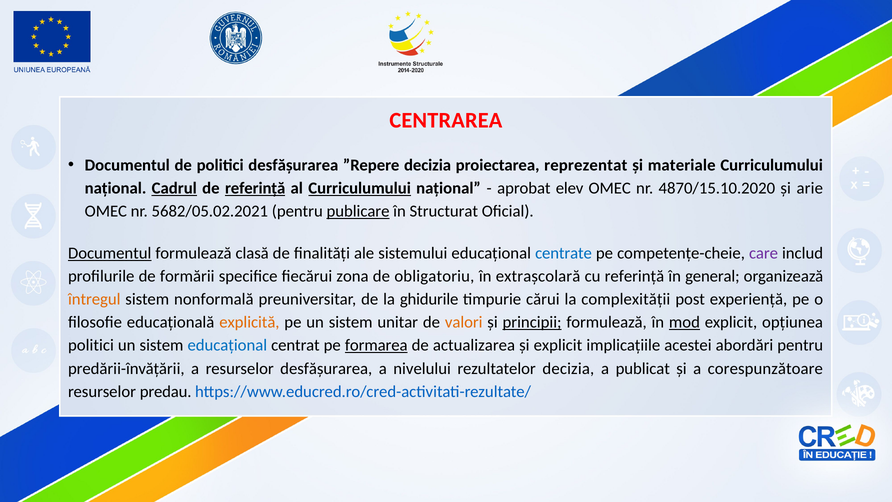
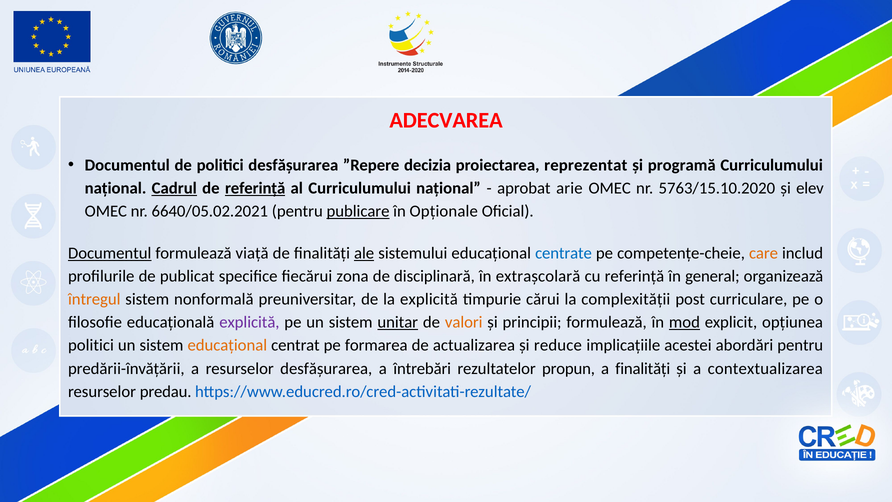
CENTRAREA: CENTRAREA -> ADECVAREA (446, 121)
materiale: materiale -> programă (682, 165)
Curriculumului underline: present -> none (360, 188)
elev: elev -> arie (569, 188)
4870/15.10.2020: 4870/15.10.2020 -> 5763/15.10.2020 (717, 188)
arie: arie -> elev (810, 188)
5682/05.02.2021: 5682/05.02.2021 -> 6640/05.02.2021 (210, 211)
Structurat: Structurat -> Opționale (444, 211)
clasă: clasă -> viață (252, 253)
ale underline: none -> present (364, 253)
care colour: purple -> orange (763, 253)
formării: formării -> publicat (187, 276)
obligatoriu: obligatoriu -> disciplinară (434, 276)
la ghidurile: ghidurile -> explicită (429, 299)
experiență: experiență -> curriculare (749, 299)
explicită colour: orange -> purple (249, 322)
unitar underline: none -> present (398, 322)
principii underline: present -> none (532, 322)
educațional colour: blue -> orange (227, 345)
formarea underline: present -> none (376, 345)
și explicit: explicit -> reduce (558, 345)
nivelului: nivelului -> întrebări (422, 368)
rezultatelor decizia: decizia -> propun (569, 368)
a publicat: publicat -> finalități (643, 368)
corespunzătoare: corespunzătoare -> contextualizarea (765, 368)
